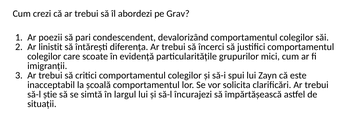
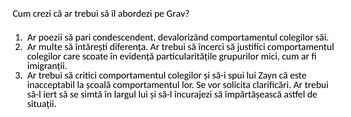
linistit: linistit -> multe (50, 47)
știe: știe -> iert (50, 94)
